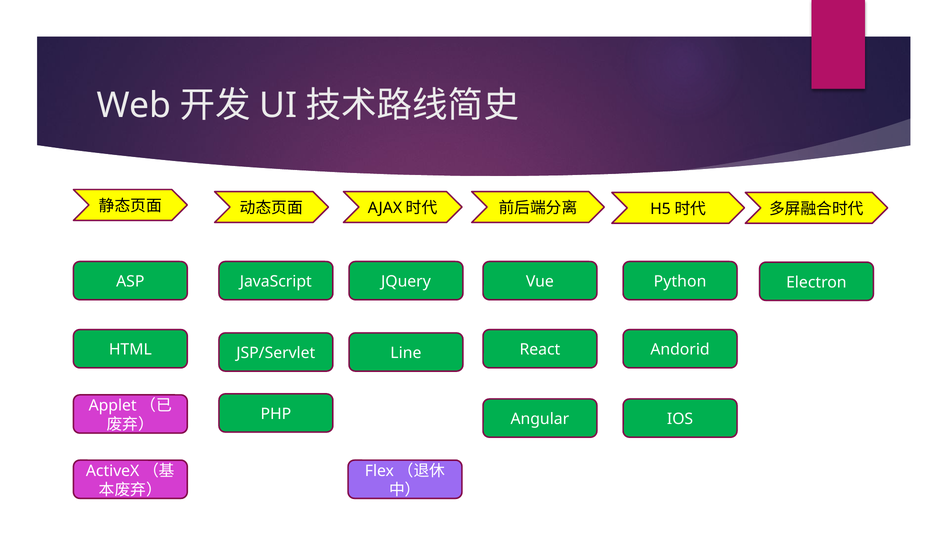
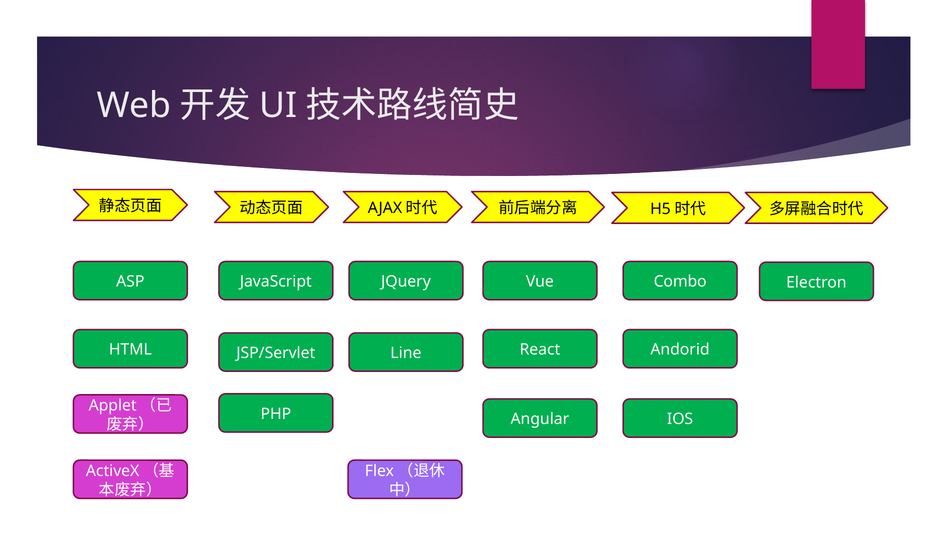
Python: Python -> Combo (680, 282)
